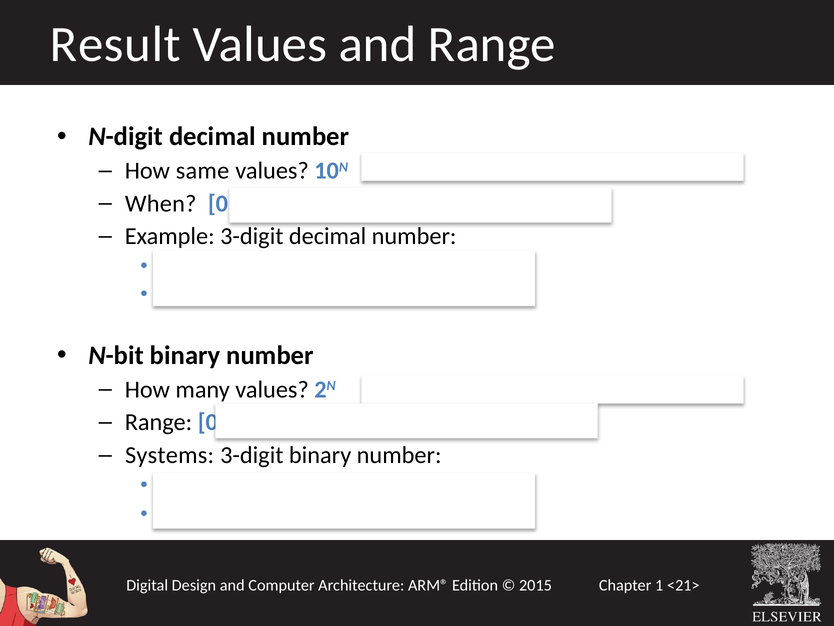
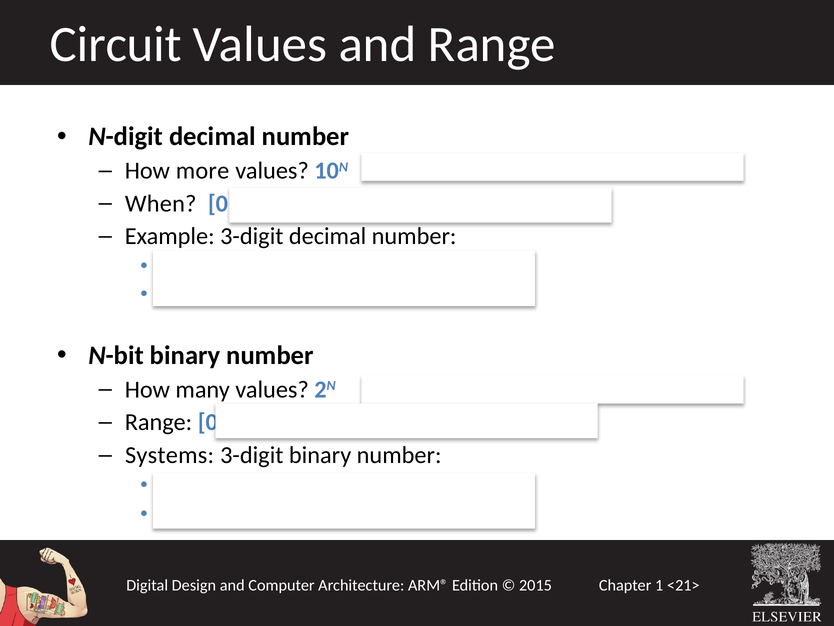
Result: Result -> Circuit (116, 44)
same: same -> more (203, 171)
